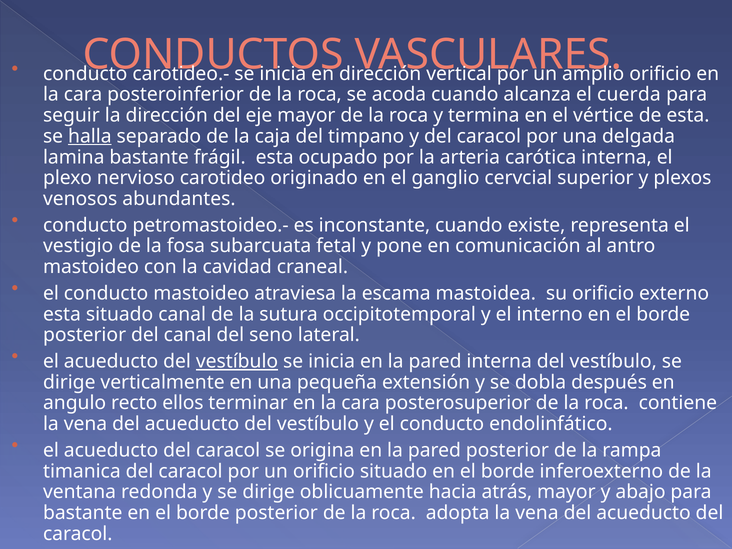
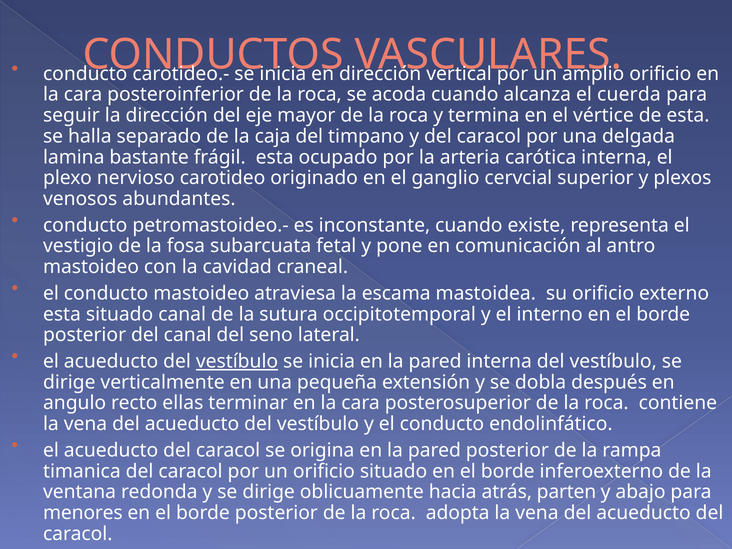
halla underline: present -> none (90, 136)
ellos: ellos -> ellas (183, 403)
atrás mayor: mayor -> parten (566, 492)
bastante: bastante -> menores (83, 513)
